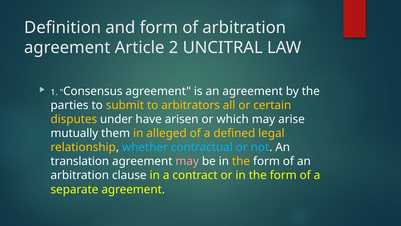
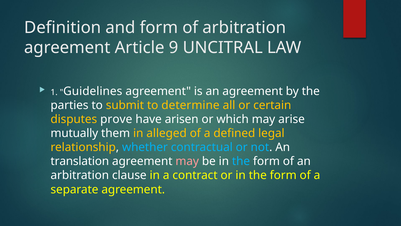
2: 2 -> 9 (174, 48)
Consensus: Consensus -> Guidelines (93, 91)
arbitrators: arbitrators -> determine (190, 105)
under: under -> prove (116, 119)
the colour: yellow -> light blue (241, 161)
